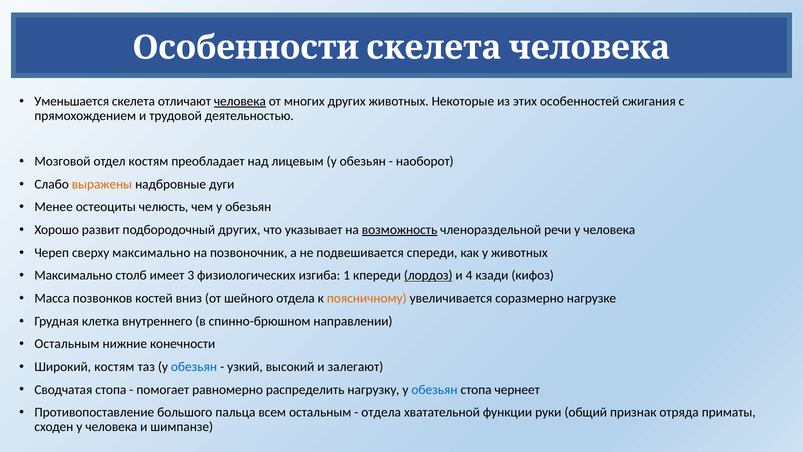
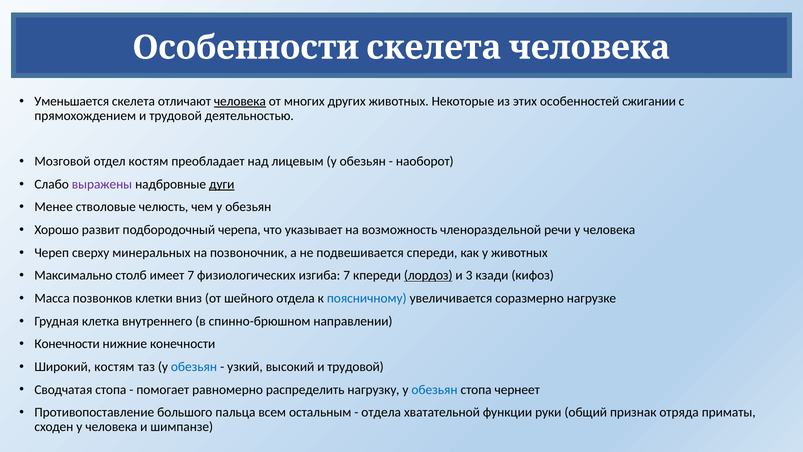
сжигания: сжигания -> сжигании (649, 101)
выражены colour: orange -> purple (102, 184)
дуги underline: none -> present (222, 184)
остеоциты: остеоциты -> стволовые (106, 207)
подбородочный других: других -> черепа (239, 230)
возможность underline: present -> none (400, 230)
сверху максимально: максимально -> минеральных (151, 253)
имеет 3: 3 -> 7 (191, 275)
изгиба 1: 1 -> 7 (347, 275)
4: 4 -> 3 (469, 275)
костей: костей -> клетки (154, 298)
поясничному colour: orange -> blue (367, 298)
Остальным: Остальным -> Конечности (67, 344)
высокий и залегают: залегают -> трудовой (356, 367)
